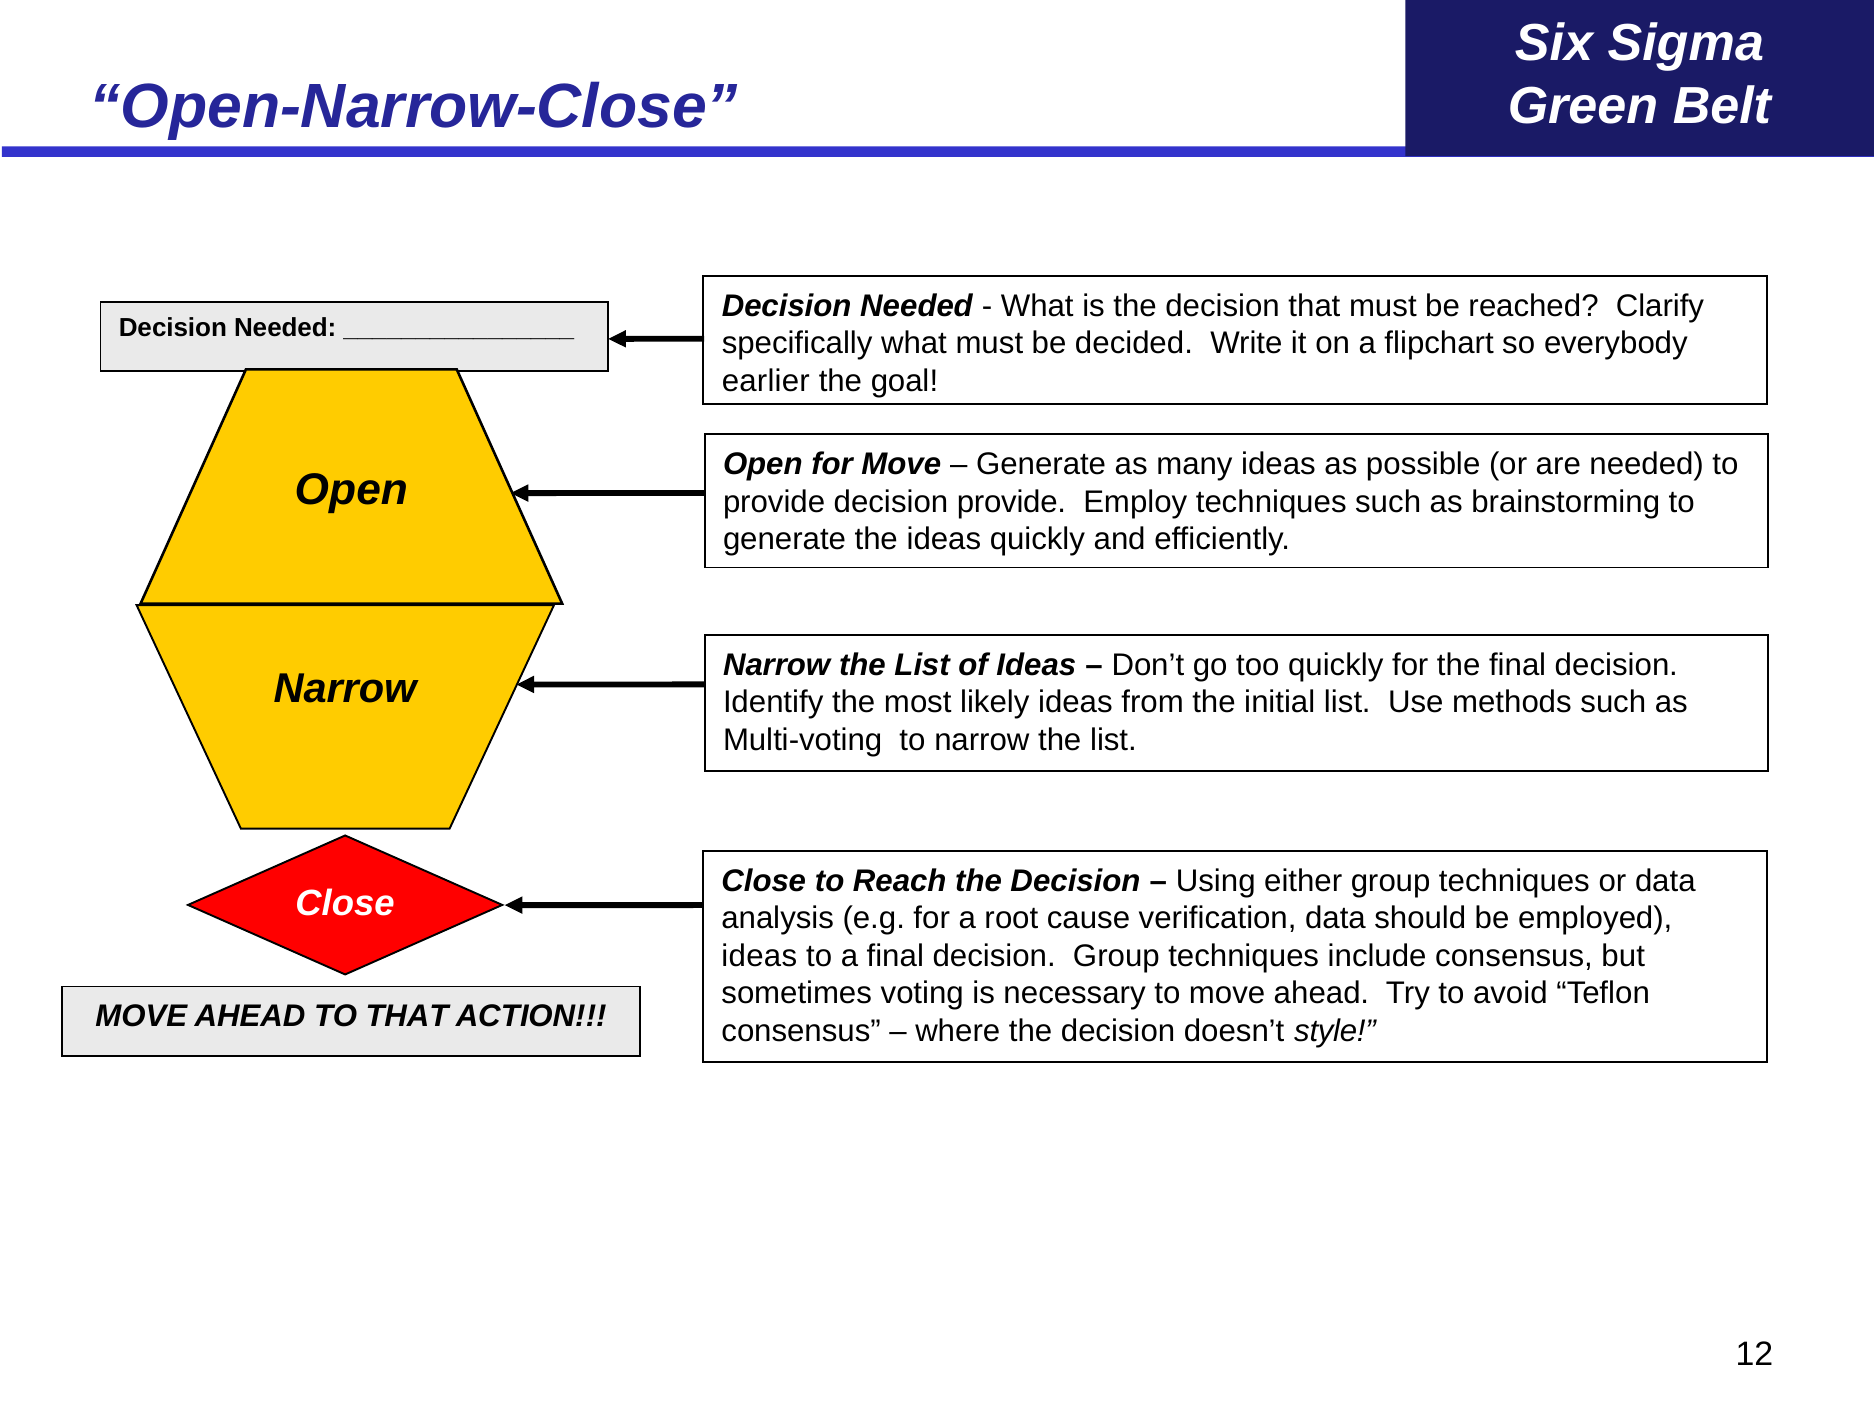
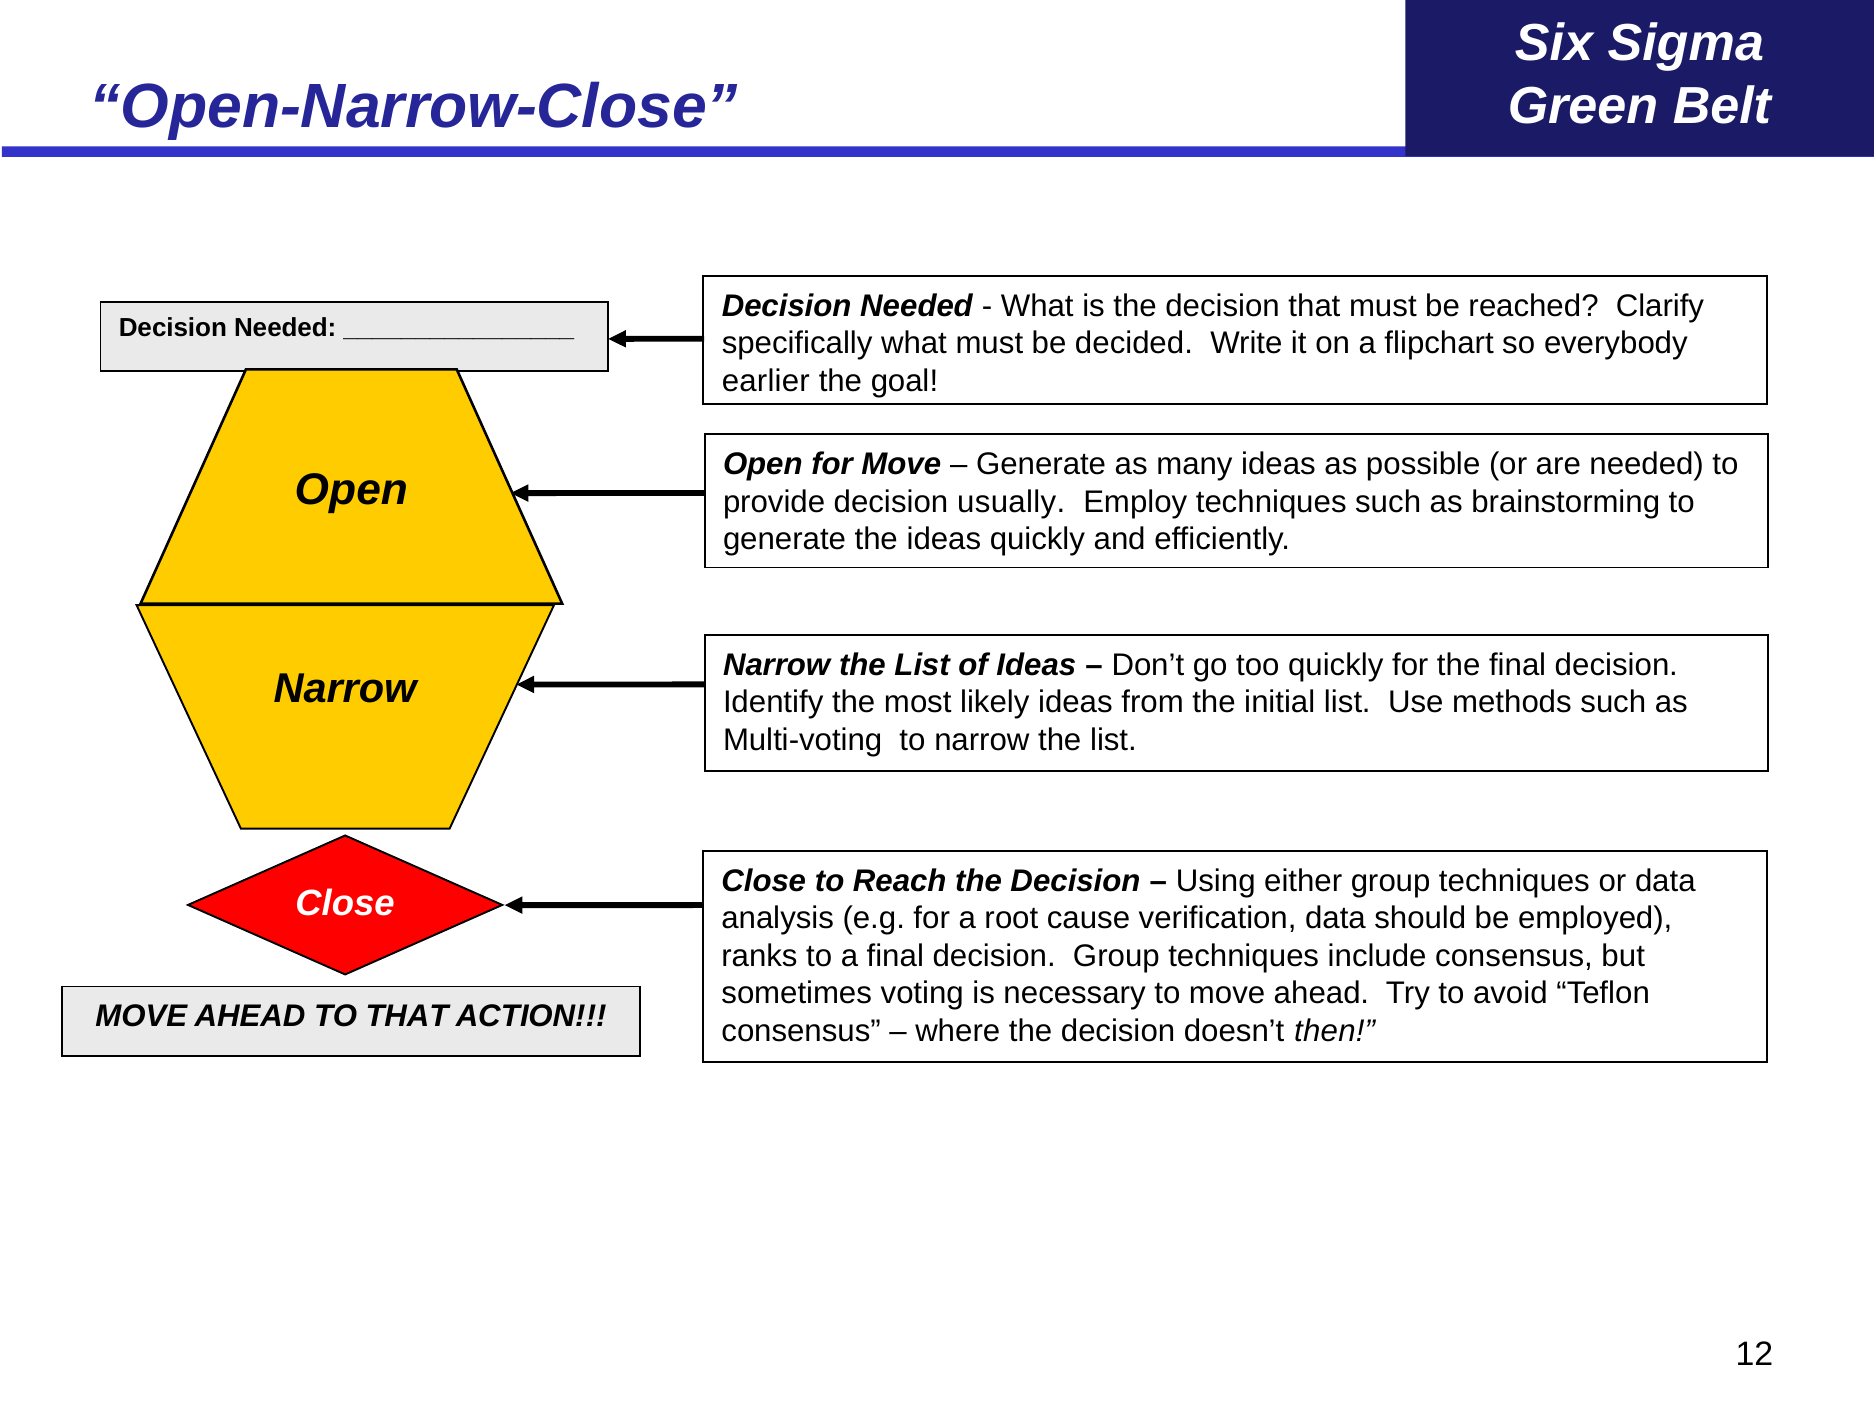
decision provide: provide -> usually (1011, 502)
ideas: ideas -> ranks (759, 955)
style: style -> then (1335, 1030)
